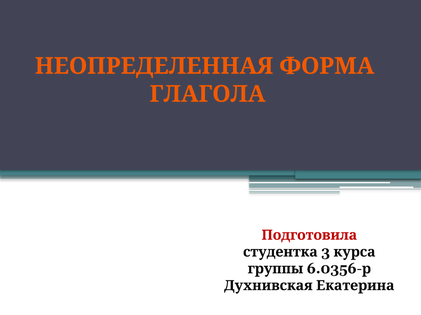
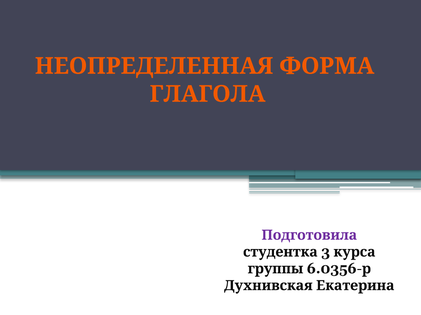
Подготовила colour: red -> purple (309, 236)
